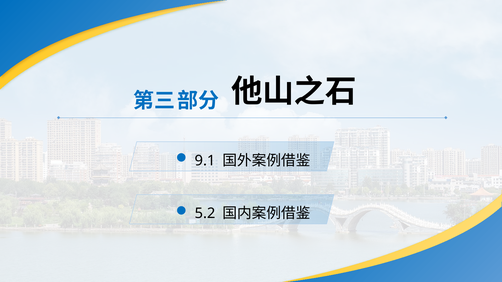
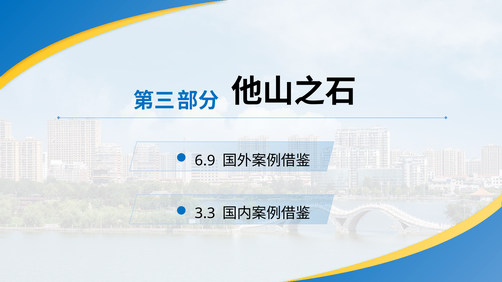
9.1: 9.1 -> 6.9 (205, 161)
5.2: 5.2 -> 3.3 (205, 214)
